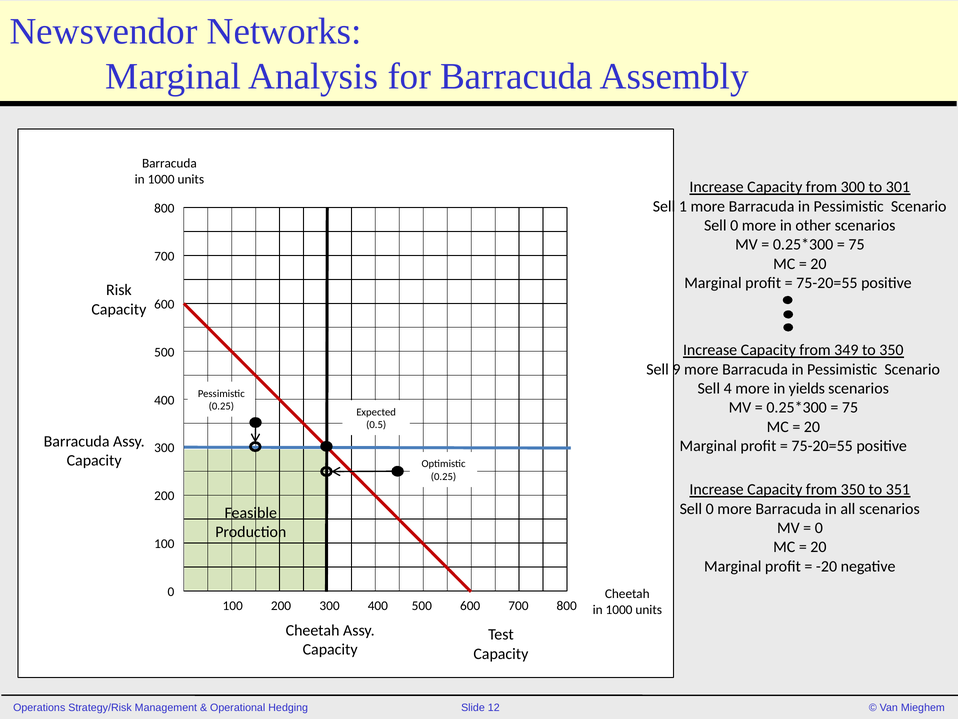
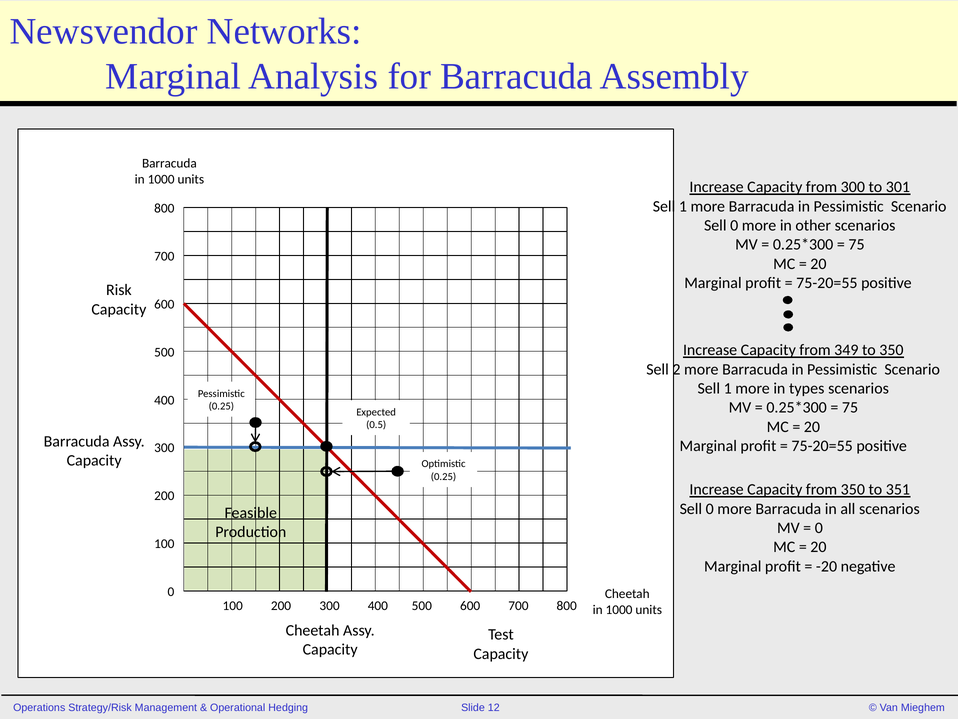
9: 9 -> 2 (676, 369)
4: 4 -> 1 (728, 388)
yields: yields -> types (807, 388)
